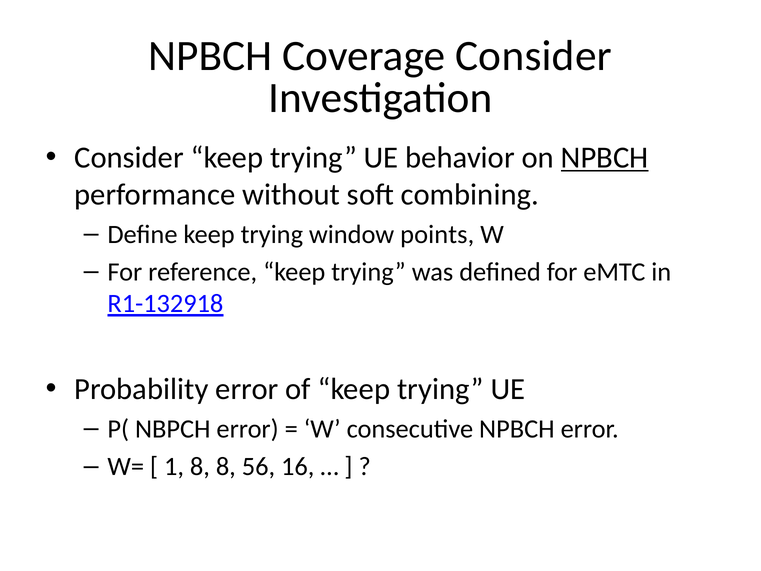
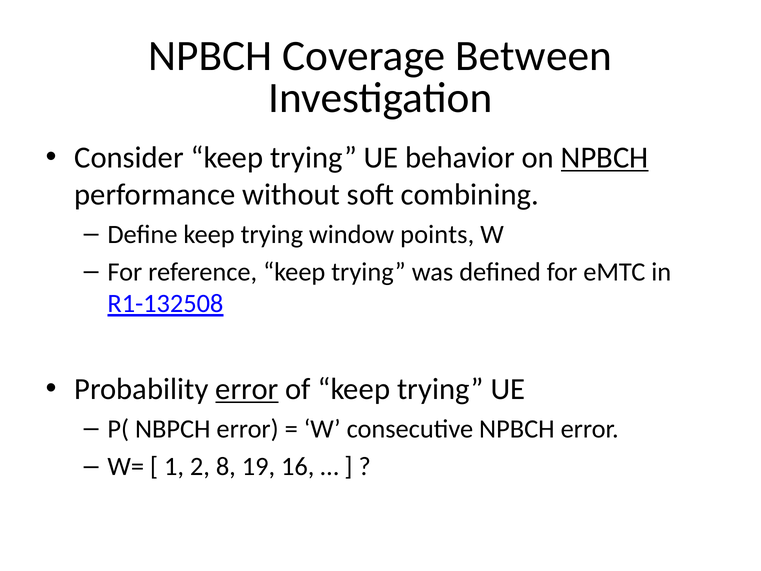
Coverage Consider: Consider -> Between (534, 56)
R1-132918: R1-132918 -> R1-132508 (165, 304)
error underline: none -> present (247, 389)
1 8: 8 -> 2 (200, 466)
56: 56 -> 19 (258, 466)
